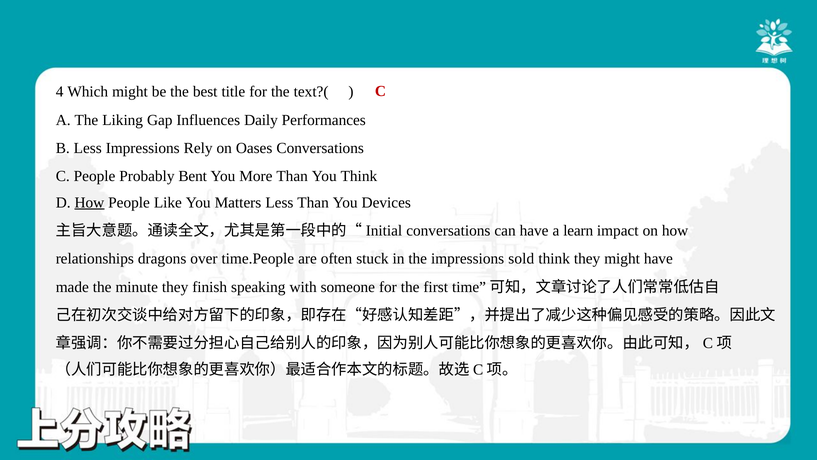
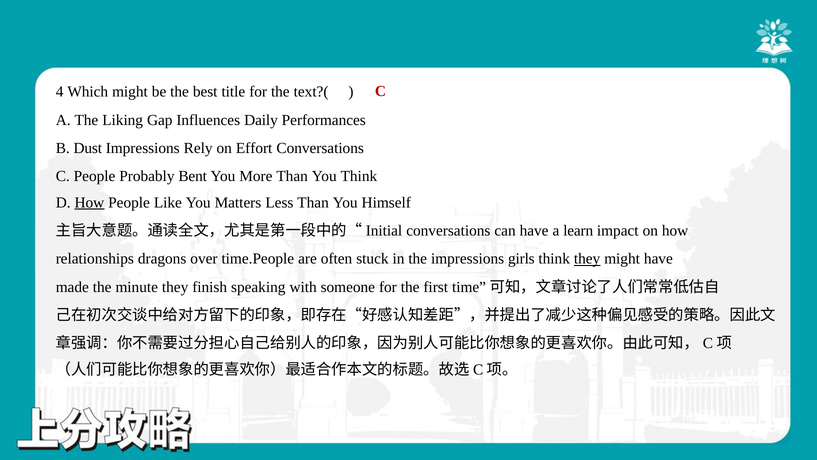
B Less: Less -> Dust (88, 148)
Oases: Oases -> Effort (254, 148)
Devices: Devices -> Himself (386, 202)
sold: sold -> girls (521, 259)
they underline: none -> present (587, 259)
